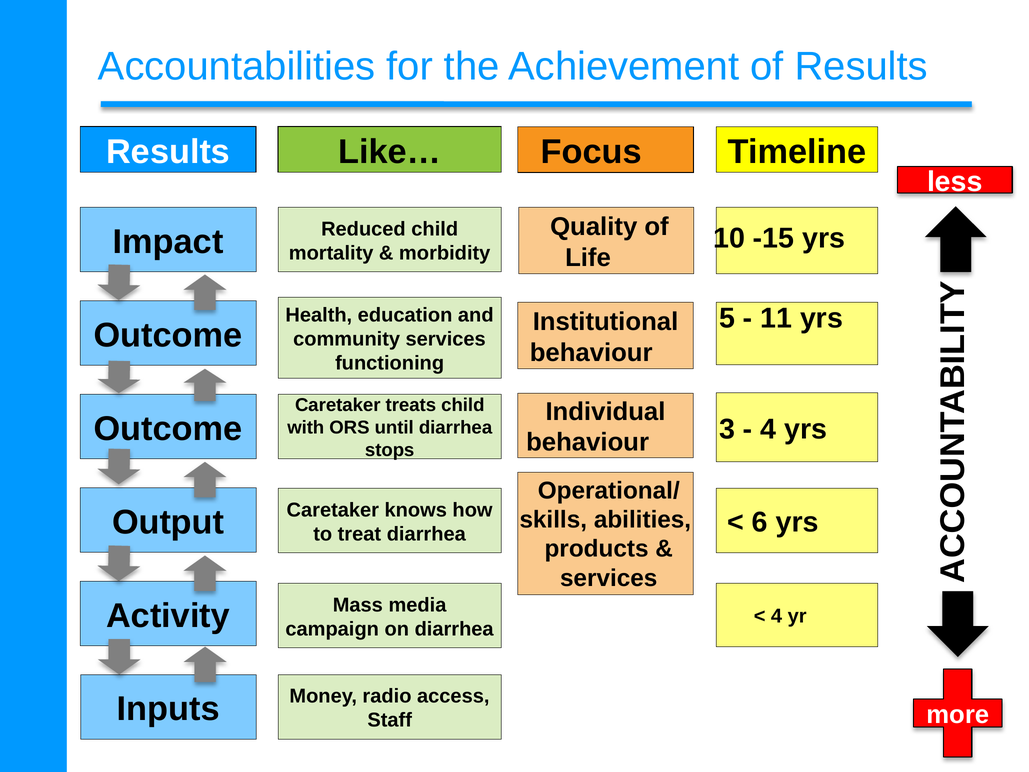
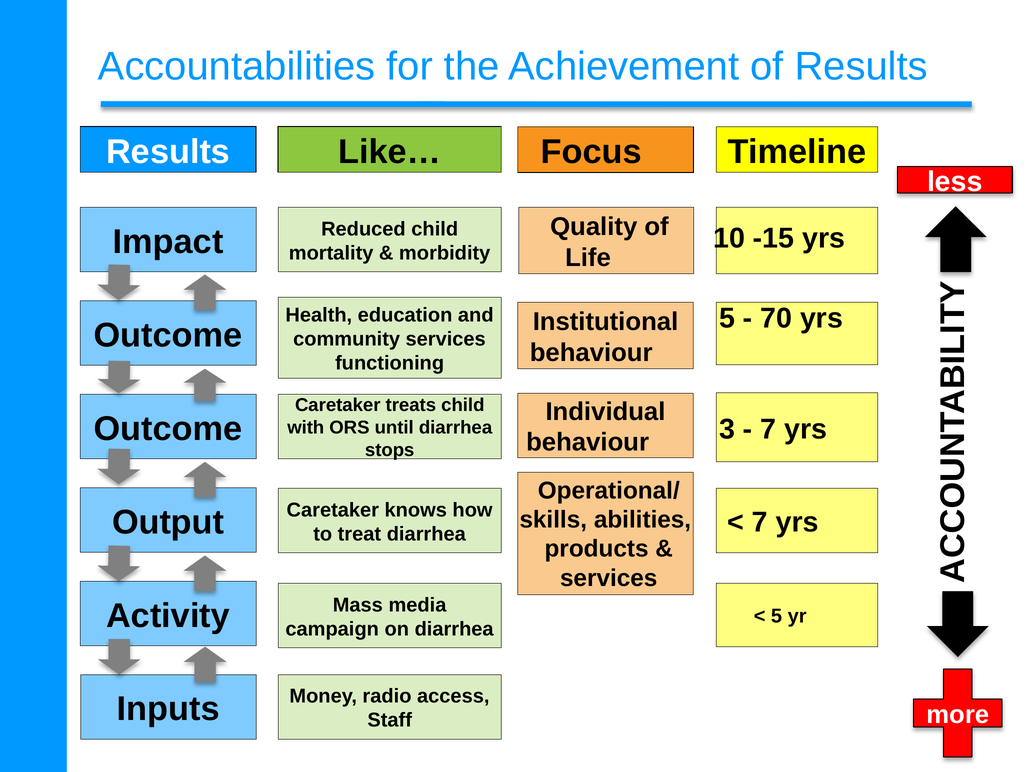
11: 11 -> 70 (776, 318)
4: 4 -> 7 (768, 429)
6: 6 -> 7 (760, 522)
4: 4 -> 5 (776, 616)
